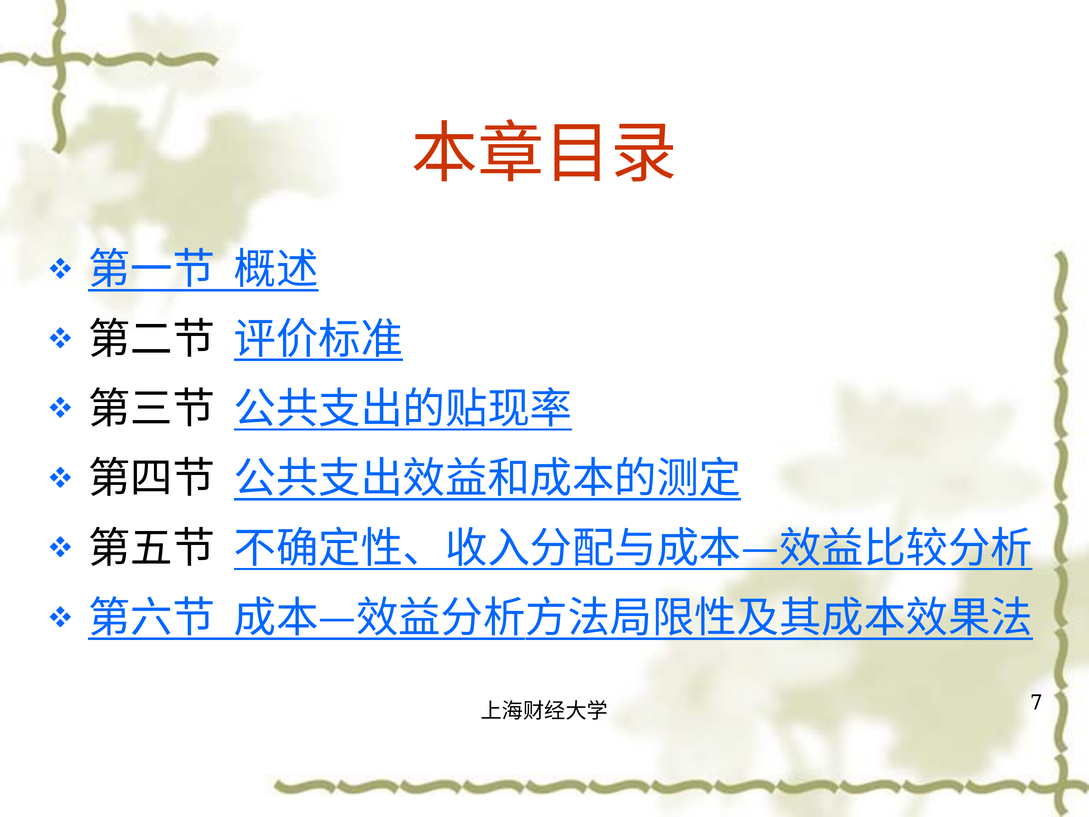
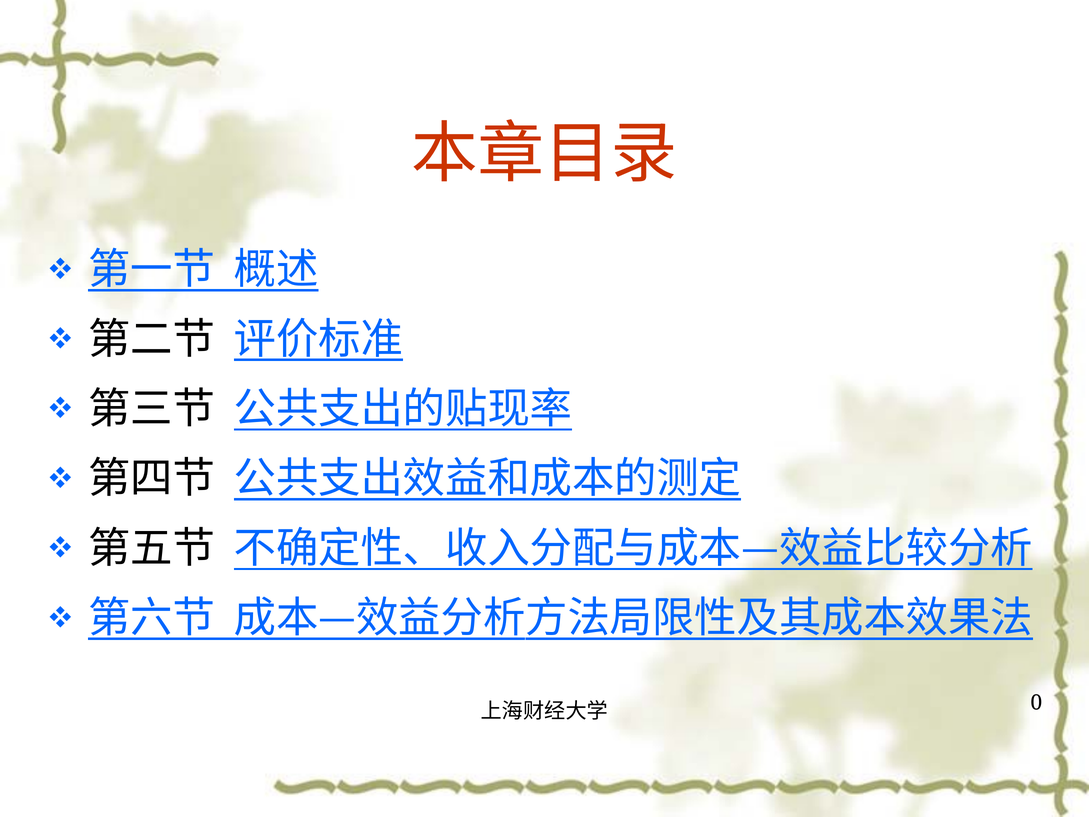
7: 7 -> 0 (1036, 703)
